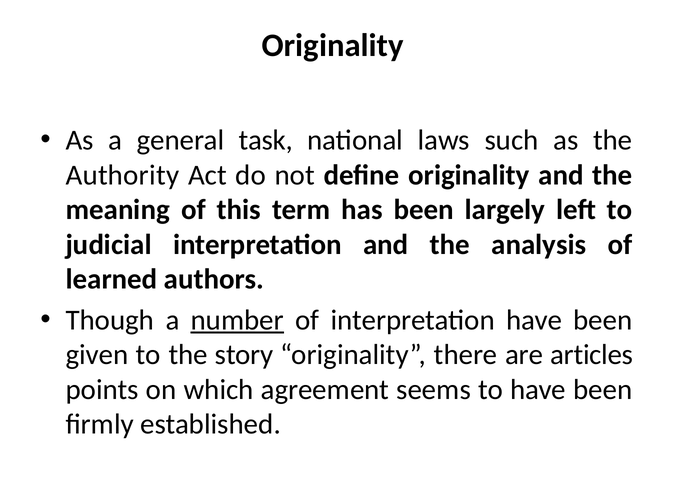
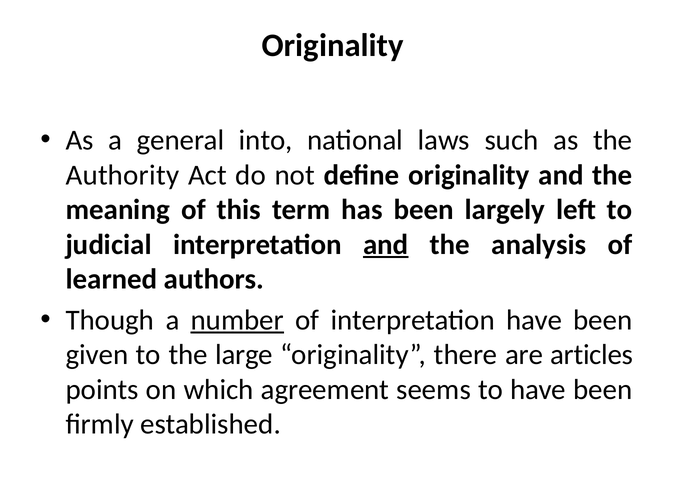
task: task -> into (266, 141)
and underline: none -> present (386, 245)
story: story -> large (244, 355)
